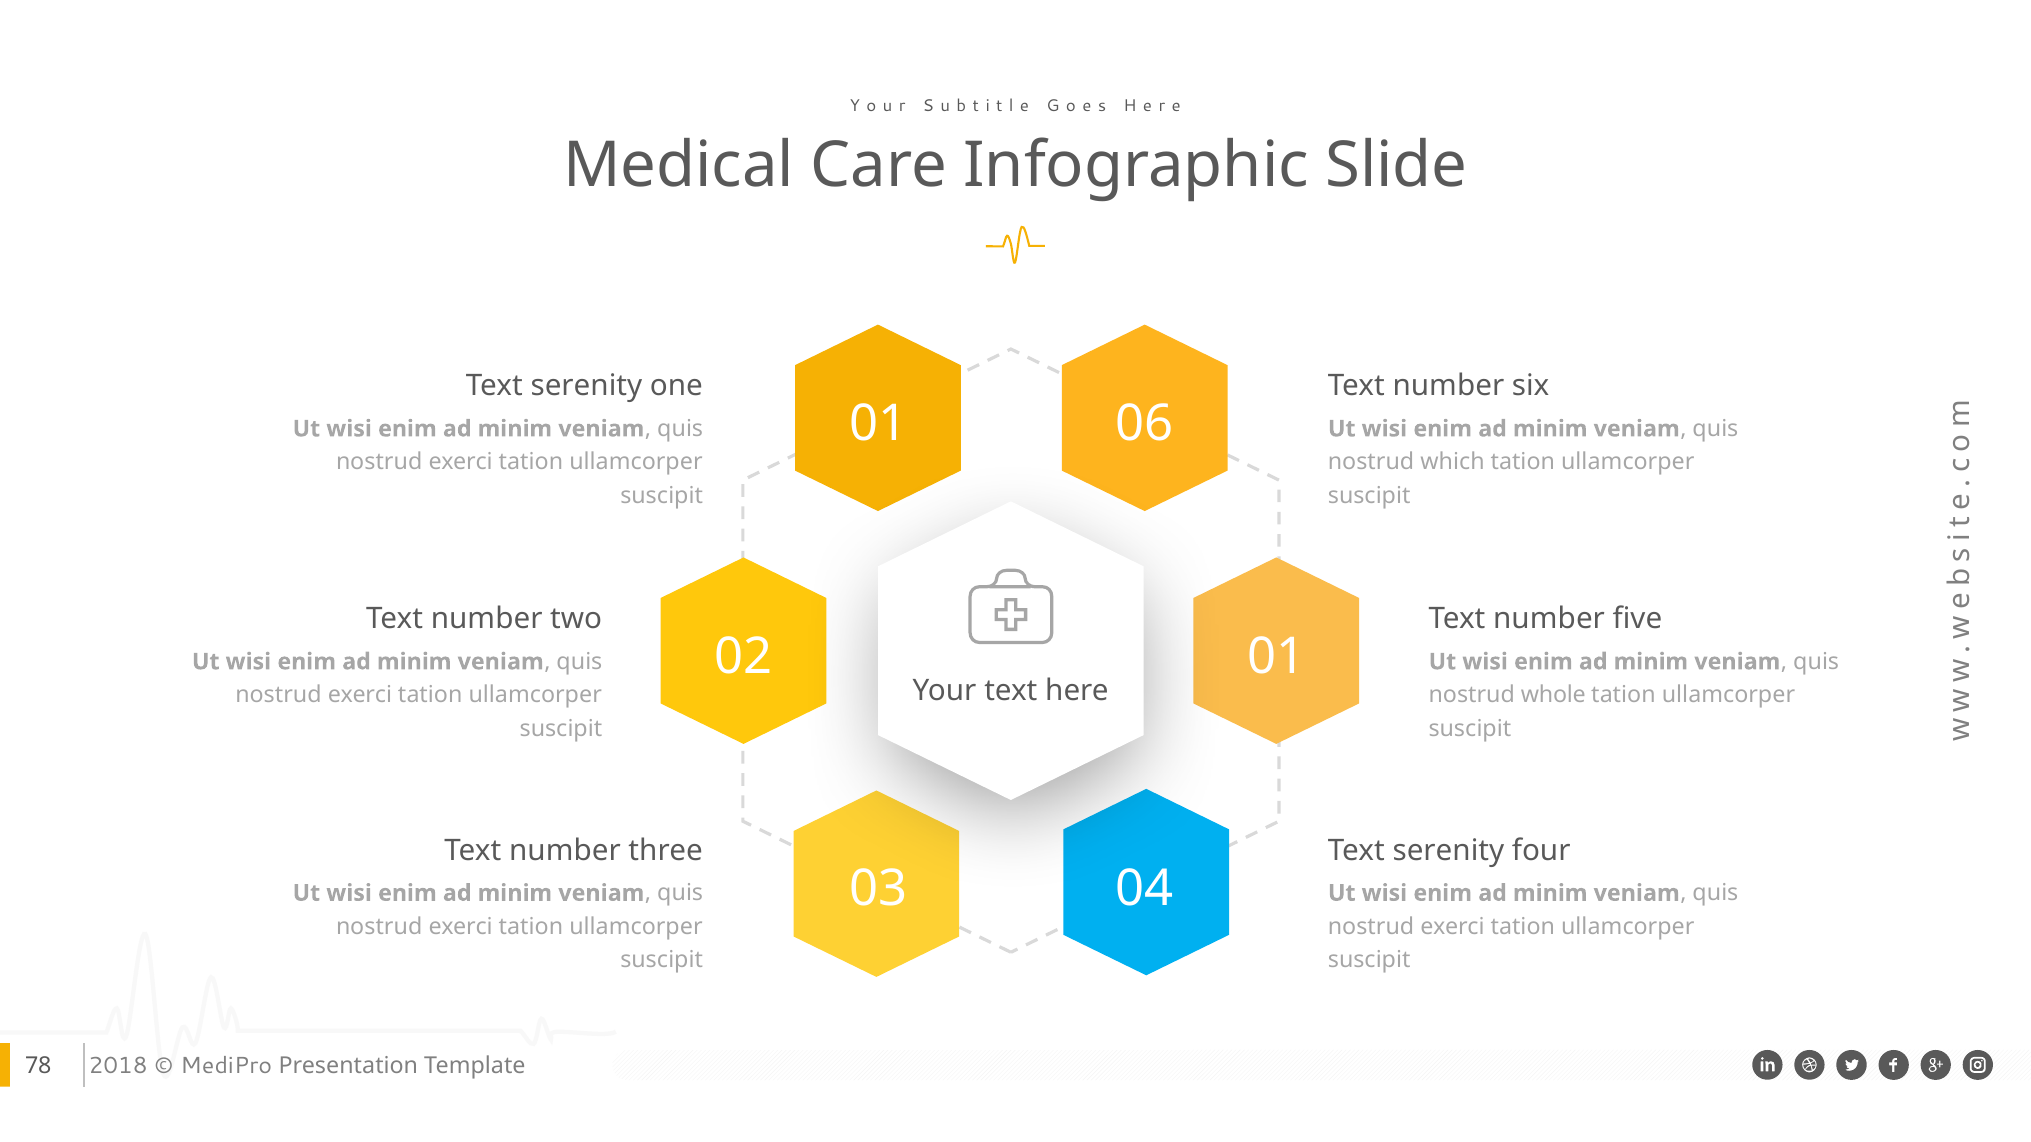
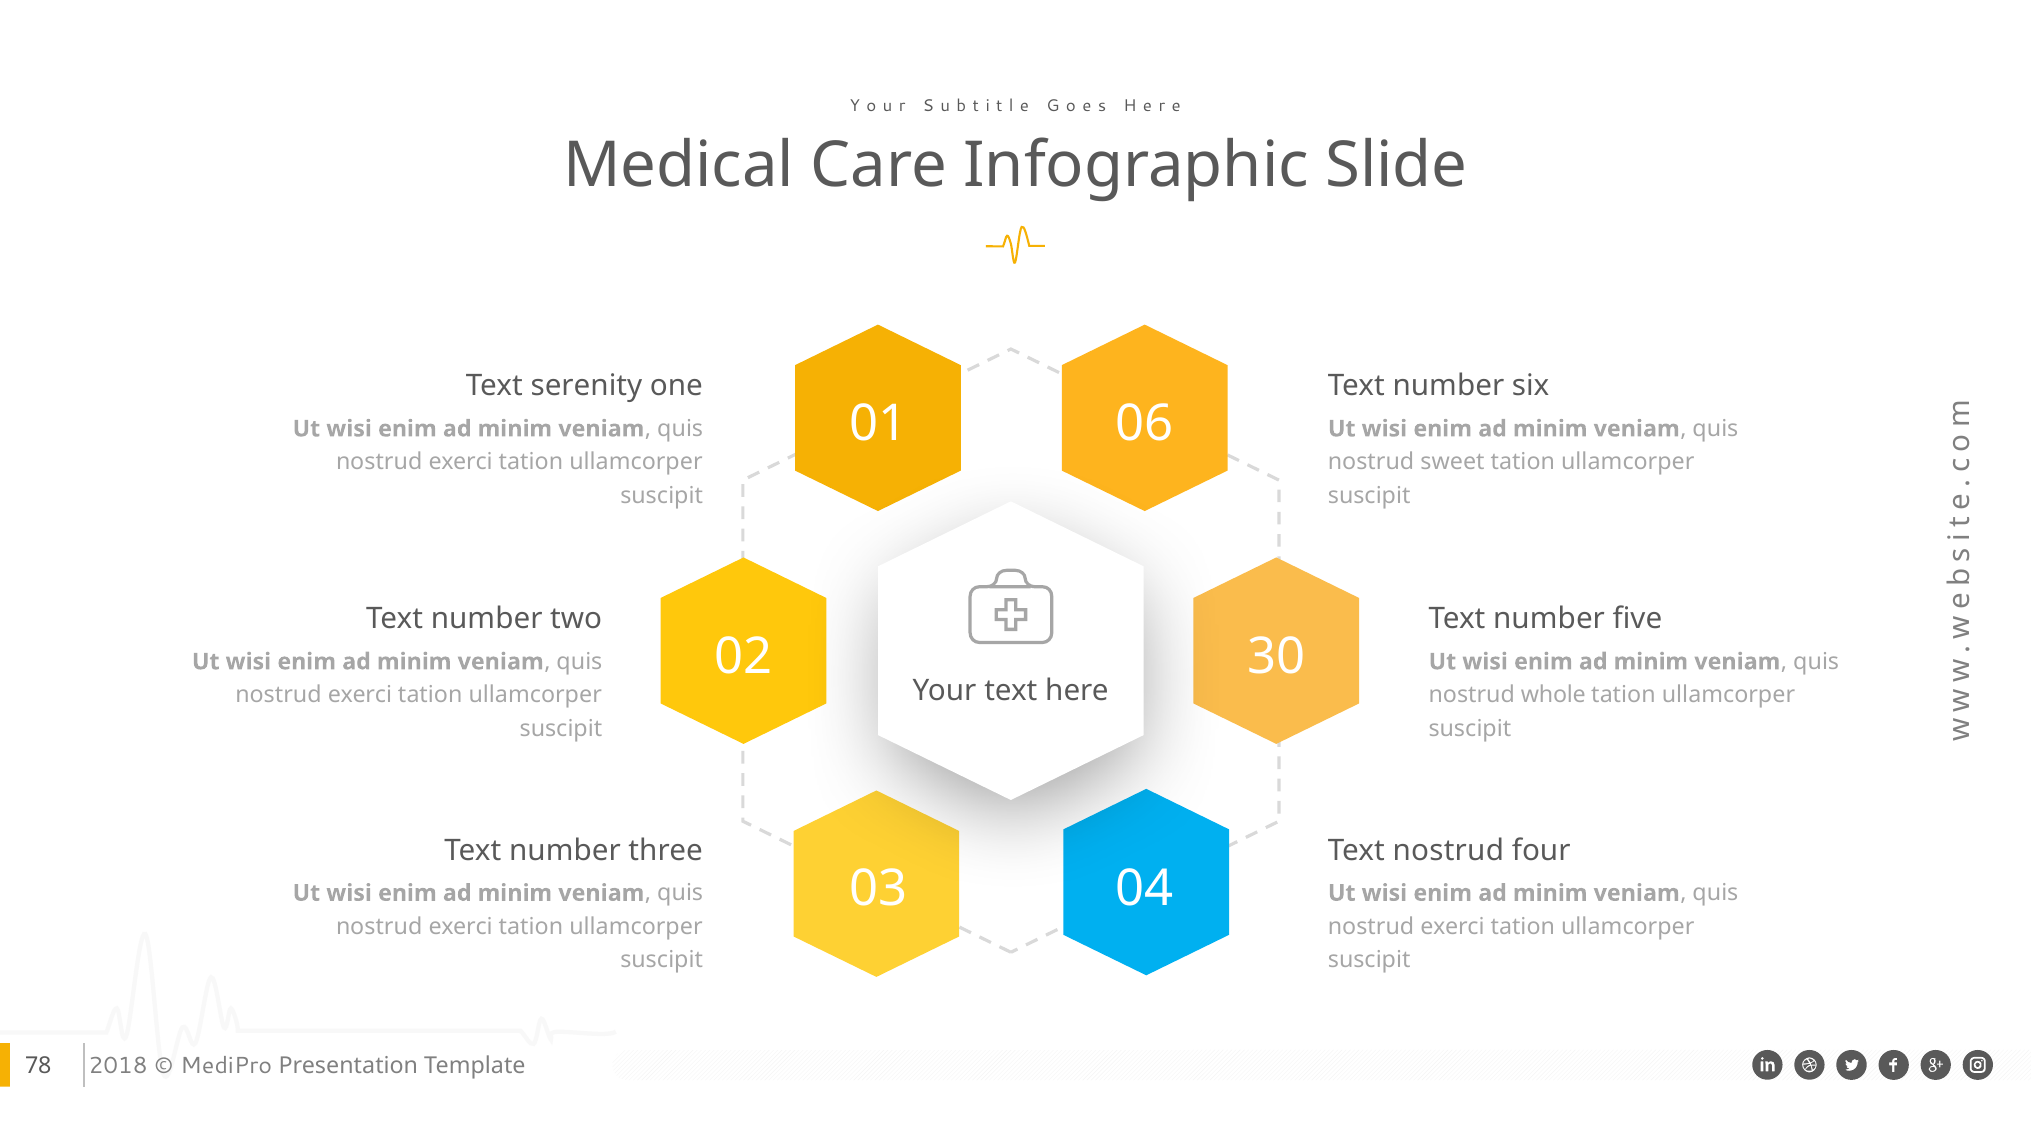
which: which -> sweet (1453, 462)
02 01: 01 -> 30 (1276, 657)
serenity: serenity -> nostrud (1448, 851)
